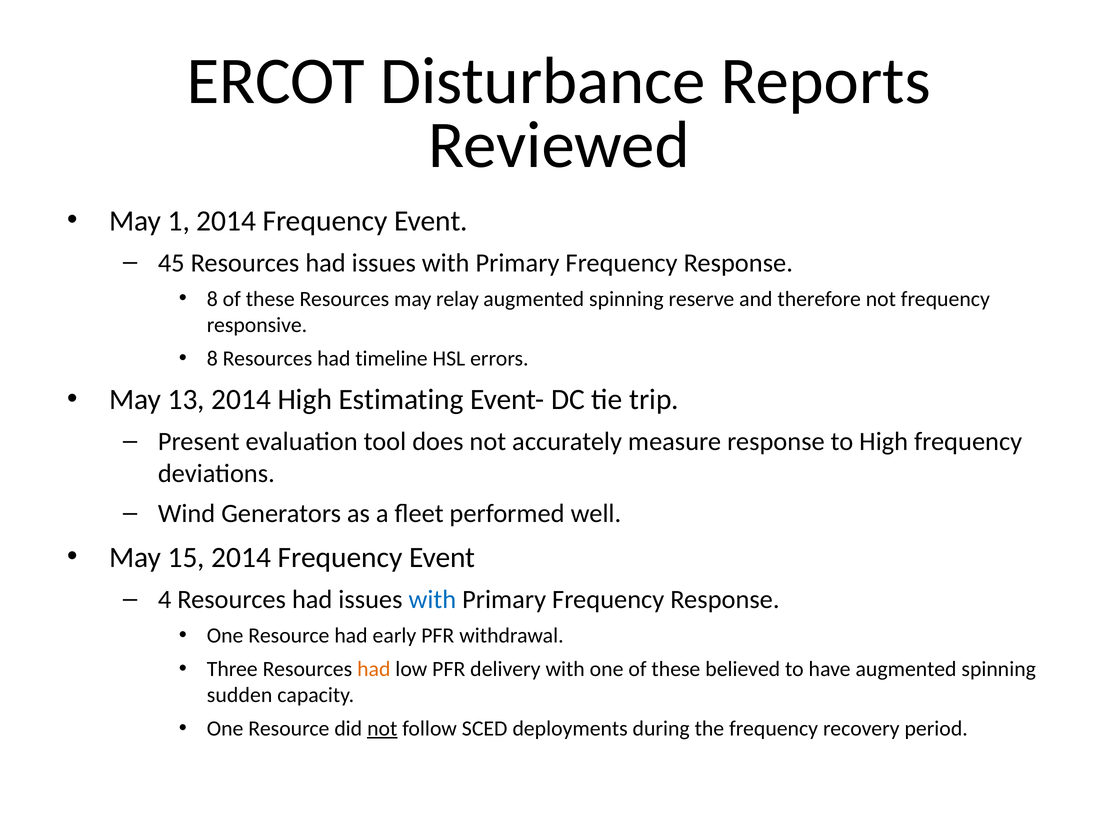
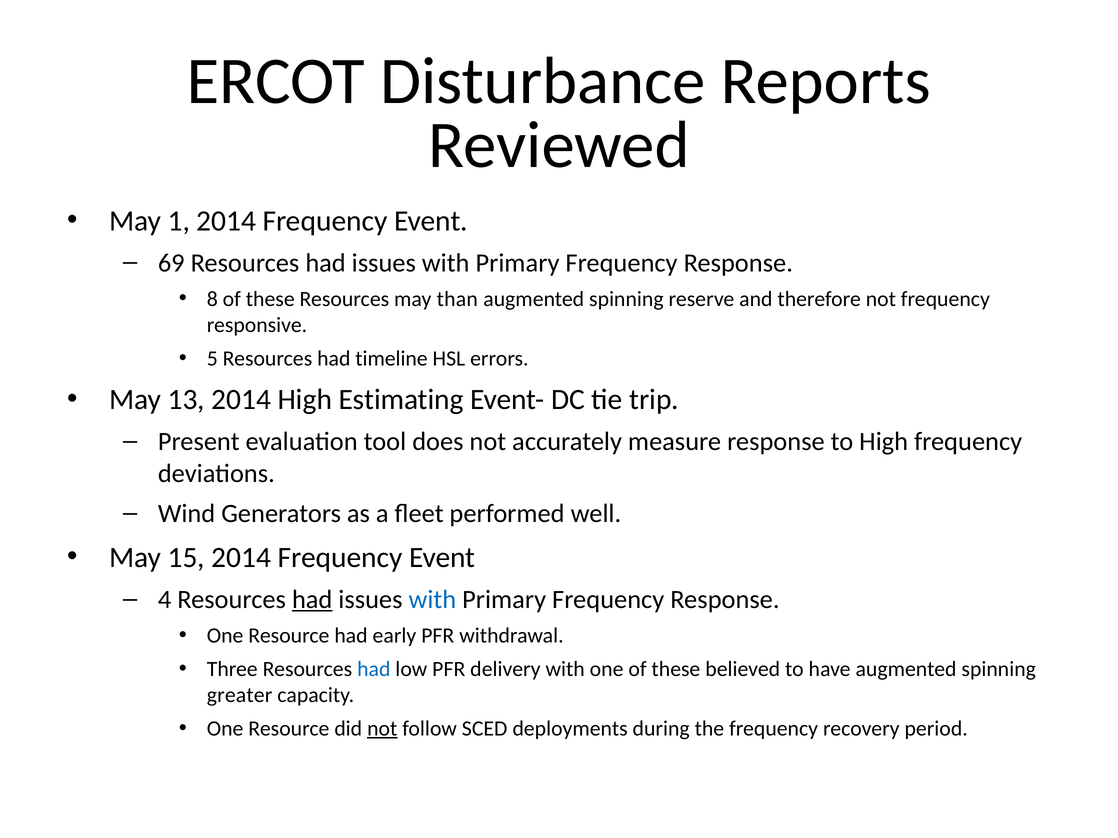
45: 45 -> 69 (171, 263)
relay: relay -> than (457, 299)
8: 8 -> 5 (212, 359)
had underline: none -> present (312, 600)
had colour: orange -> blue (374, 669)
sudden: sudden -> greater (240, 695)
